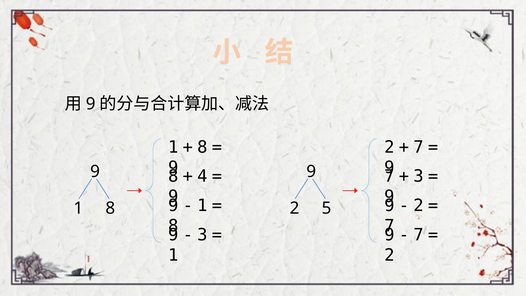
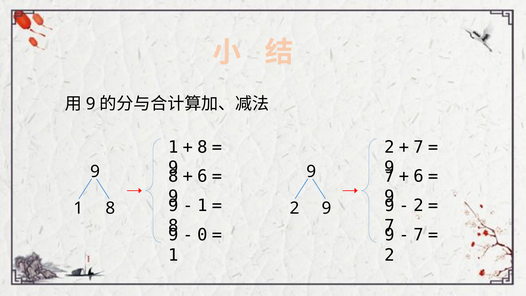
4: 4 -> 6 (202, 176)
3: 3 -> 6 (418, 176)
2 5: 5 -> 9 (326, 208)
3: 3 -> 0 (202, 235)
